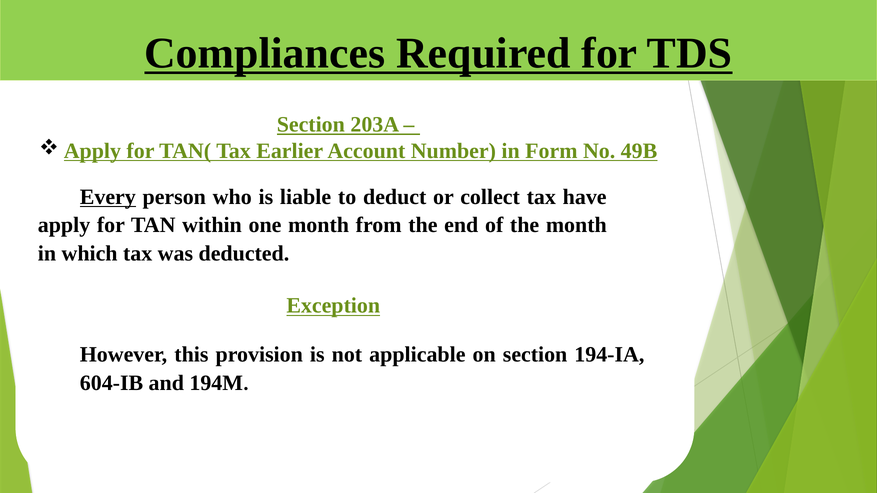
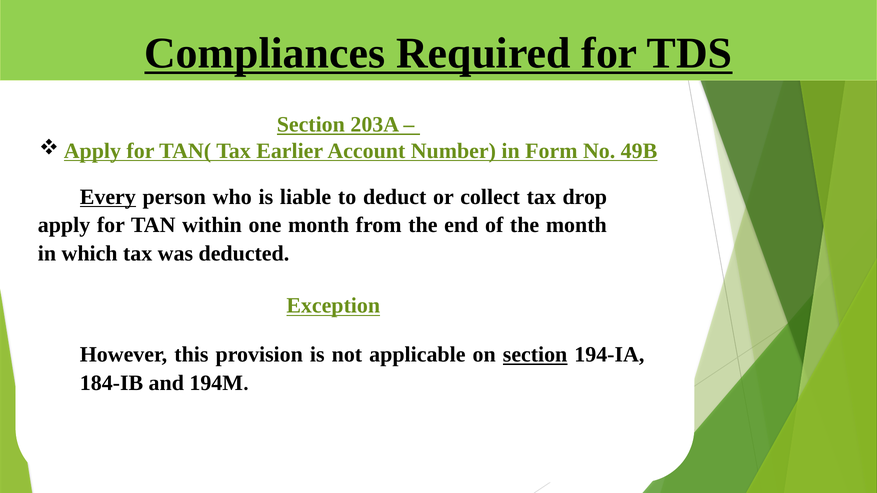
have: have -> drop (585, 197)
section underline: none -> present (535, 355)
604-IB: 604-IB -> 184-IB (111, 383)
